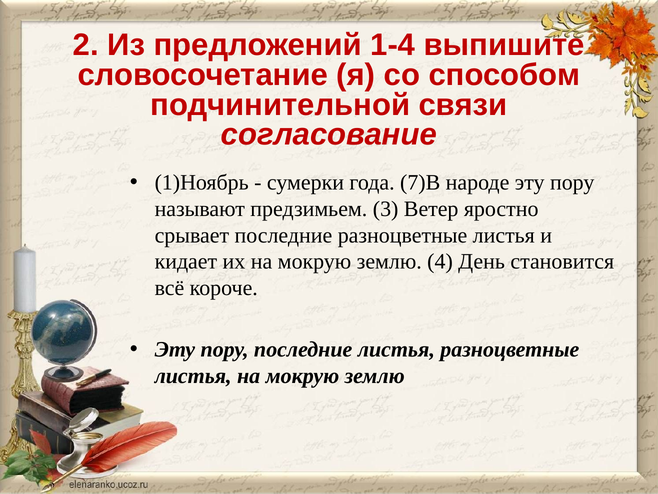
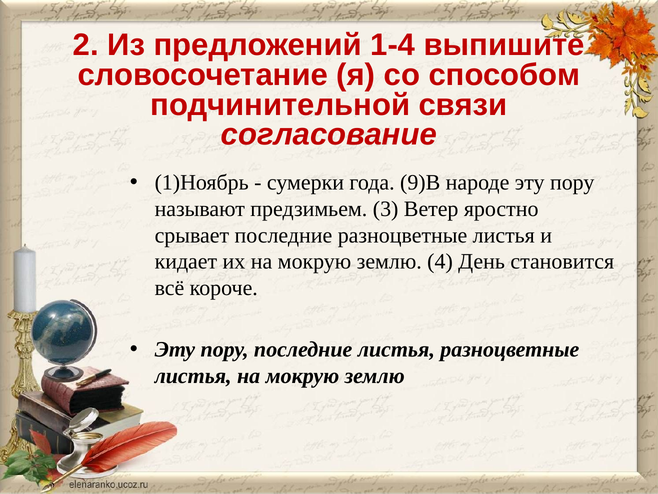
7)В: 7)В -> 9)В (420, 182)
